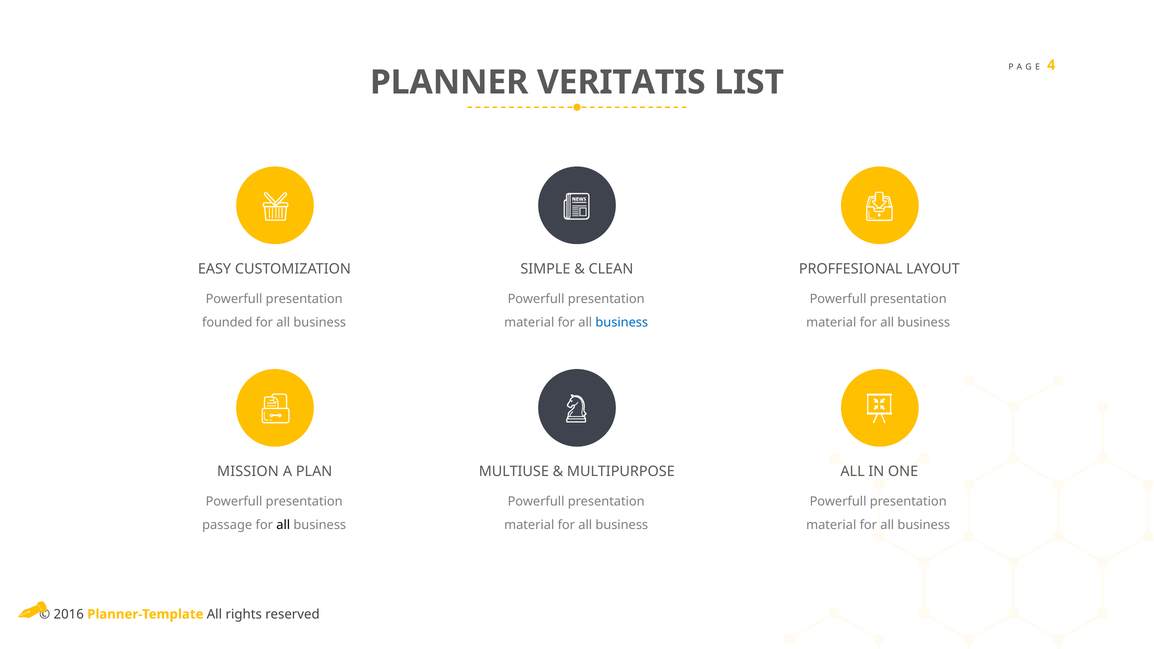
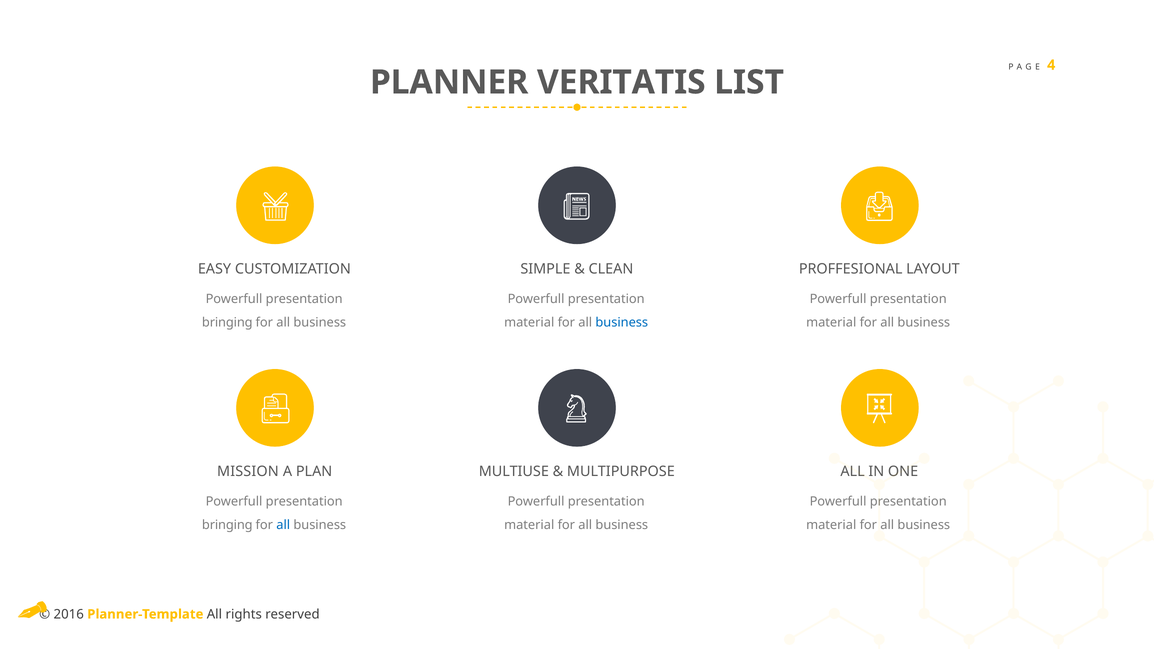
founded: founded -> bringing (227, 322)
passage: passage -> bringing (227, 525)
all colour: black -> blue (283, 525)
